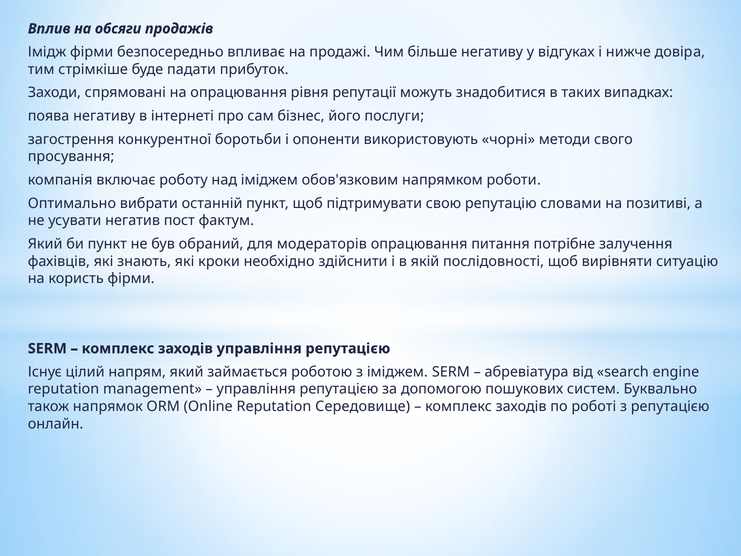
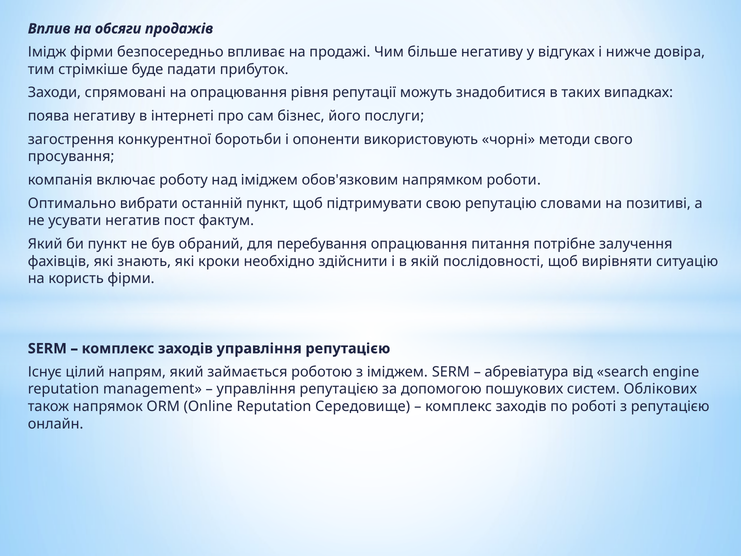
модераторів: модераторів -> перебування (322, 244)
Буквально: Буквально -> Облікових (660, 389)
